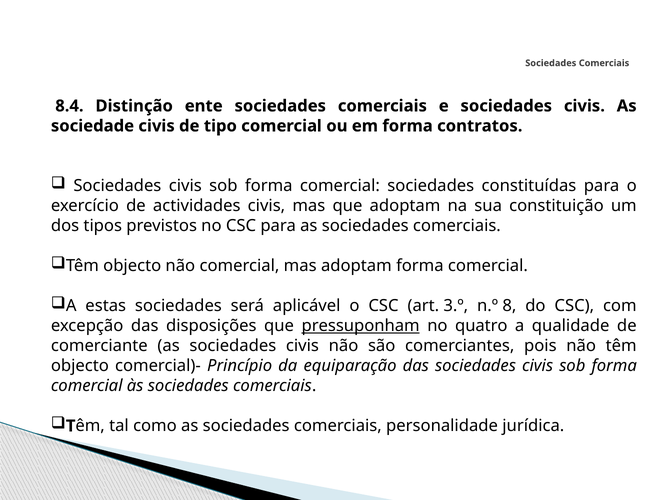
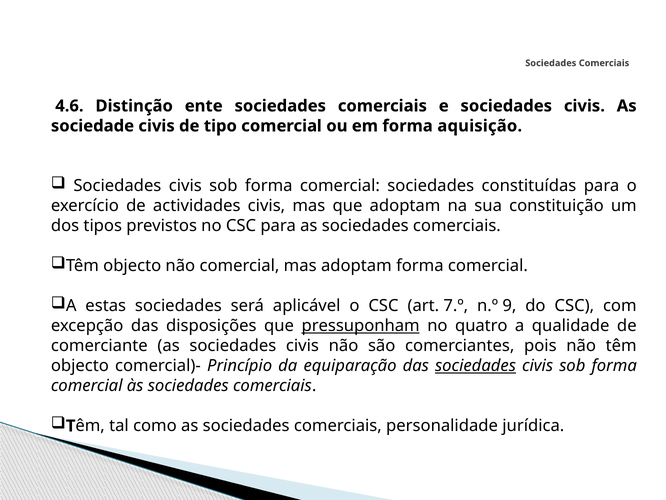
8.4: 8.4 -> 4.6 (69, 106)
contratos: contratos -> aquisição (480, 126)
3.º: 3.º -> 7.º (456, 306)
8: 8 -> 9 (509, 306)
sociedades underline: none -> present (476, 366)
